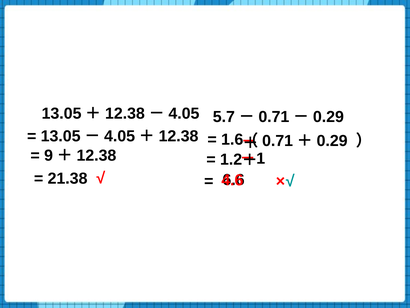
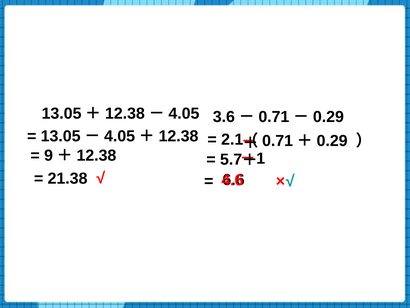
5.7: 5.7 -> 3.6 (224, 117)
1.6: 1.6 -> 2.1 (232, 139)
1.2: 1.2 -> 5.7 (231, 159)
